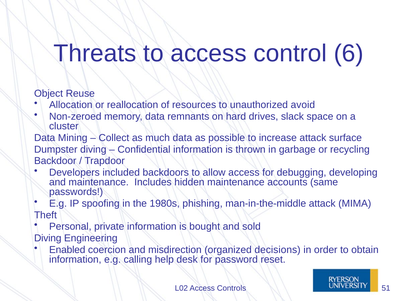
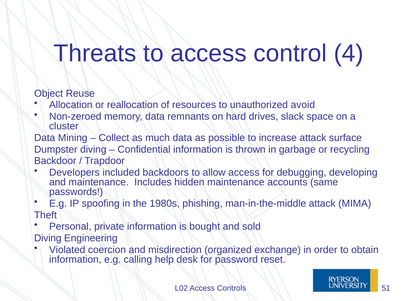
6: 6 -> 4 (349, 54)
Enabled: Enabled -> Violated (67, 250)
decisions: decisions -> exchange (278, 250)
